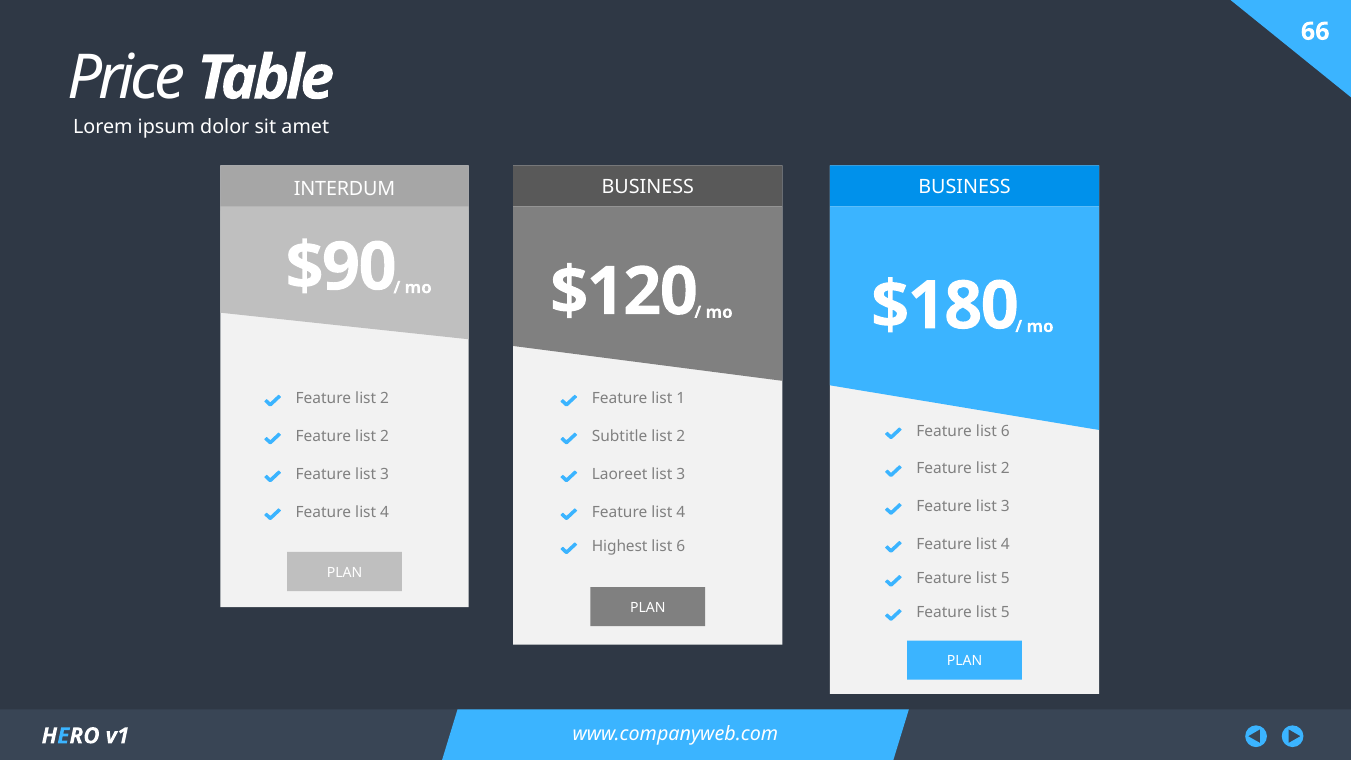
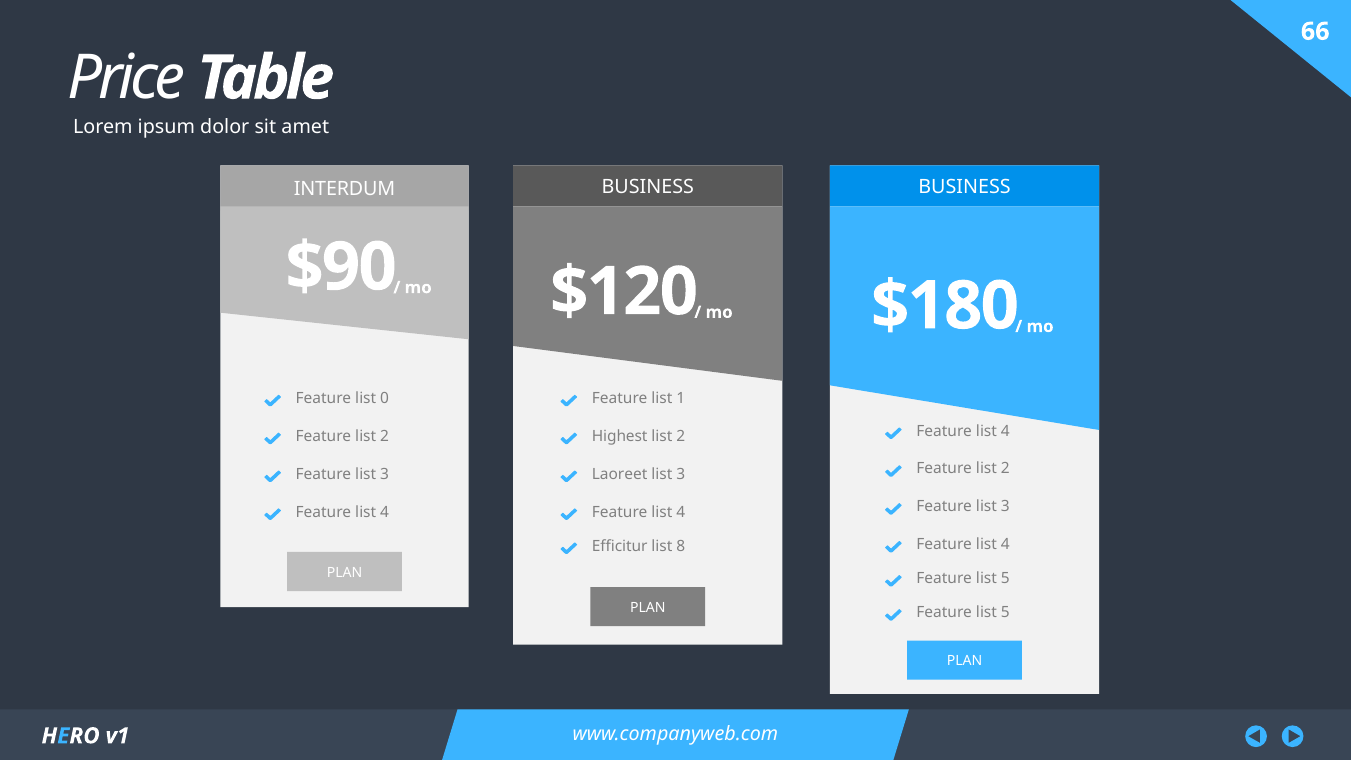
2: 2 -> 0 (385, 398)
6: 6 -> 4 (1005, 431)
Subtitle: Subtitle -> Highest (620, 436)
Highest: Highest -> Efficitur (620, 546)
6: 6 -> 8 (681, 546)
